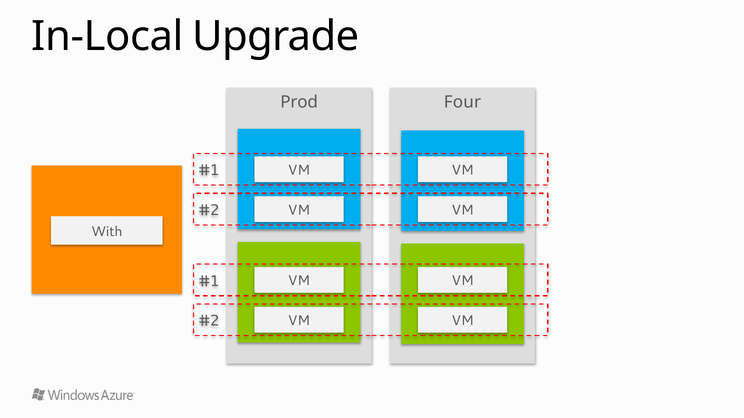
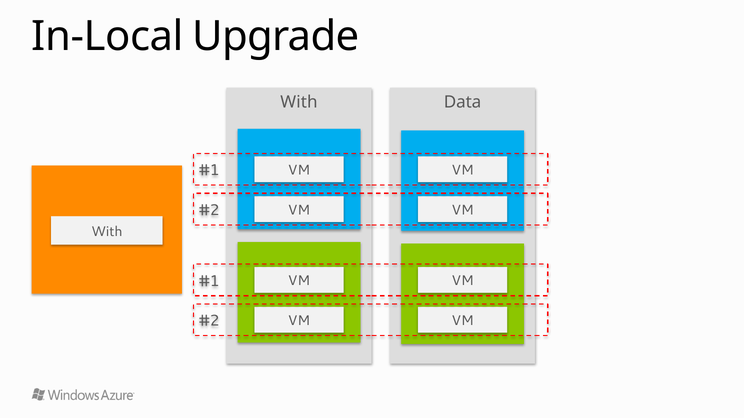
Prod: Prod -> With (299, 102)
Four: Four -> Data (463, 102)
